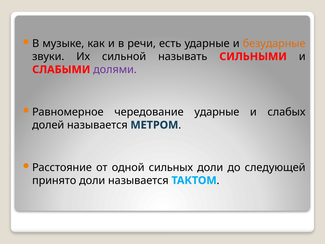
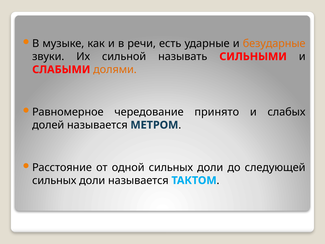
долями colour: purple -> orange (115, 70)
чередование ударные: ударные -> принято (217, 112)
принято: принято -> сильных (54, 180)
